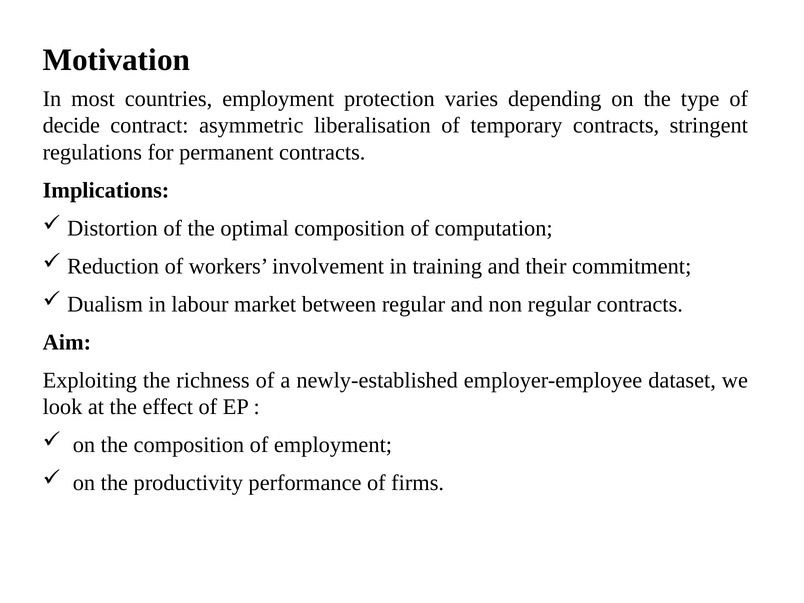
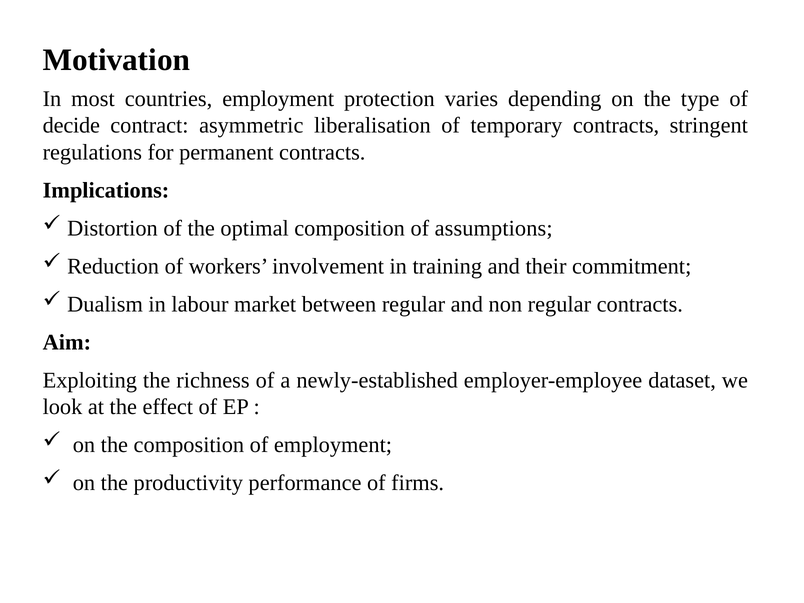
computation: computation -> assumptions (494, 228)
